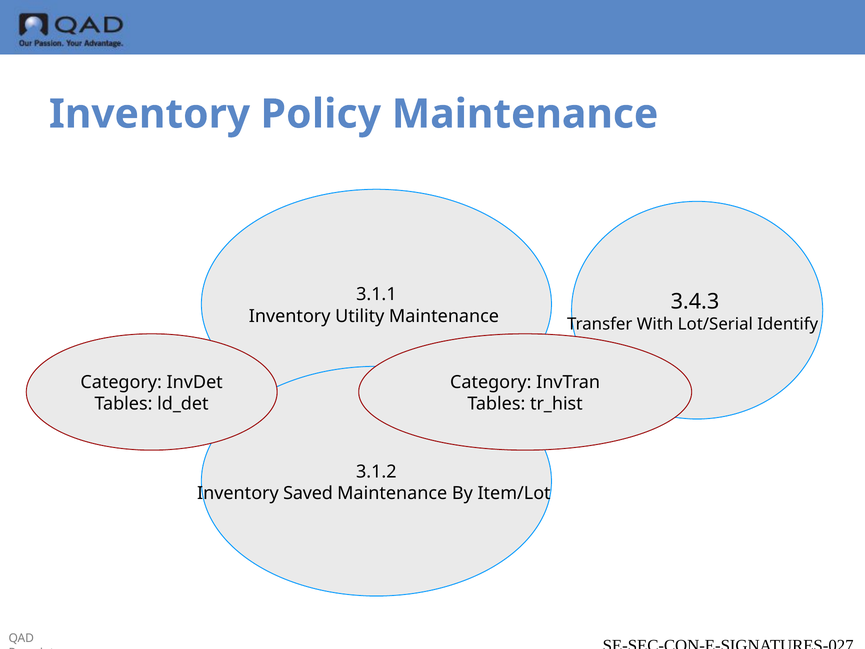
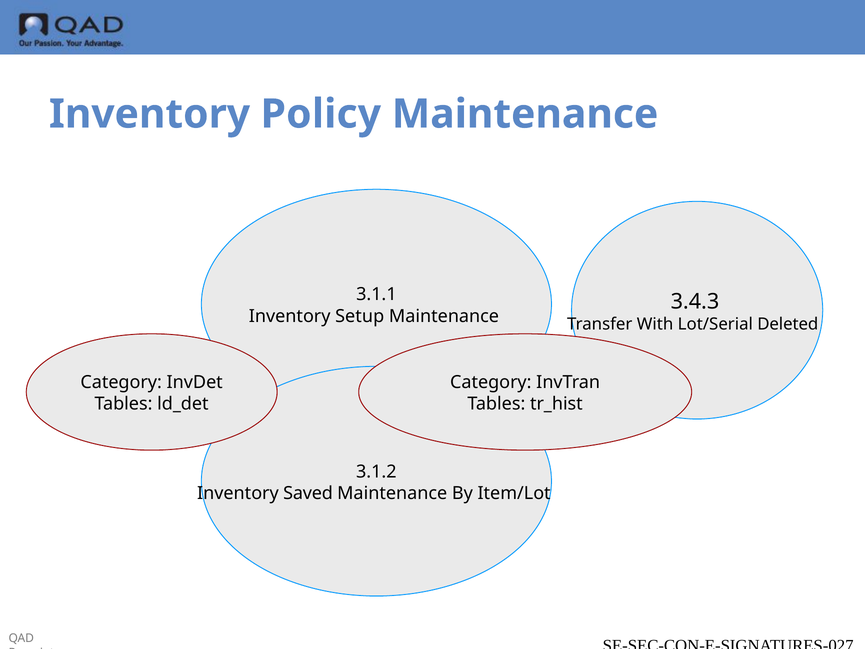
Utility: Utility -> Setup (360, 316)
Identify: Identify -> Deleted (788, 324)
